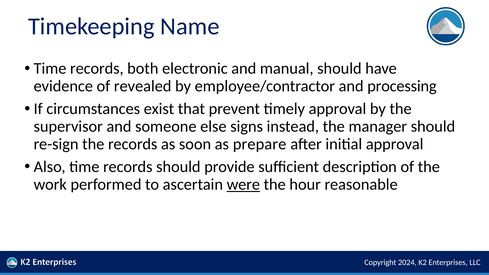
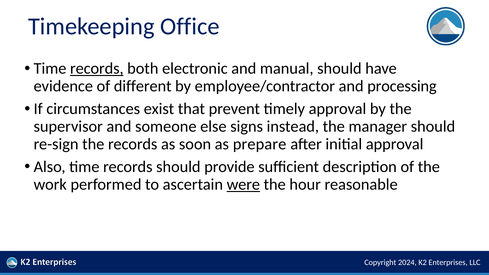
Name: Name -> Office (190, 26)
records underline: none -> present (97, 69)
revealed: revealed -> different (143, 86)
